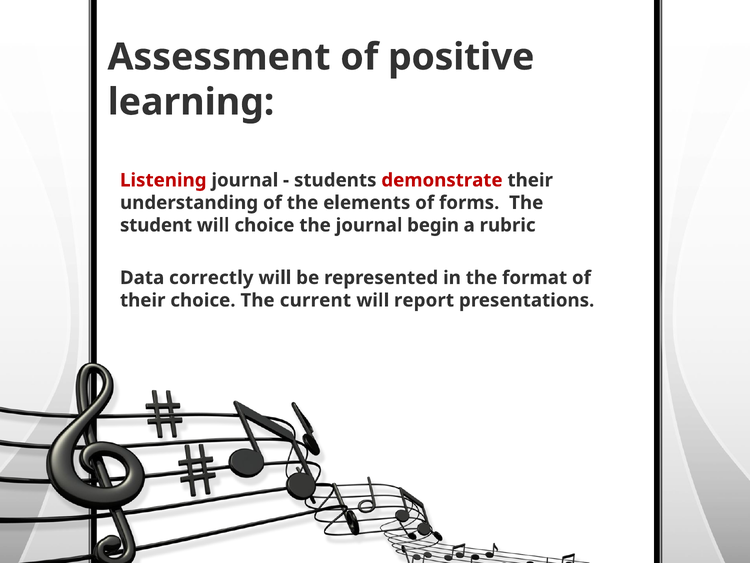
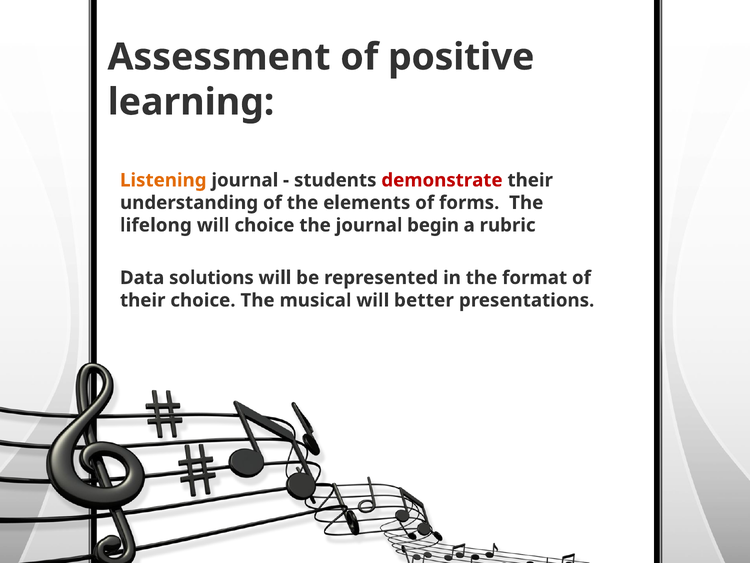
Listening colour: red -> orange (163, 180)
student: student -> lifelong (156, 225)
correctly: correctly -> solutions (211, 278)
current: current -> musical (315, 300)
report: report -> better (424, 300)
